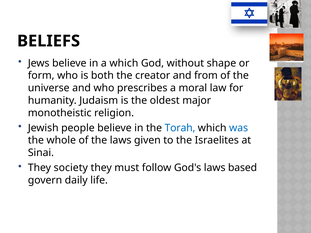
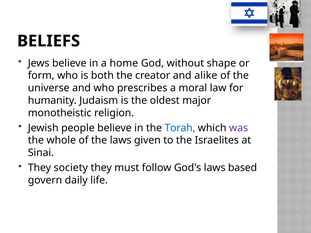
a which: which -> home (124, 63)
from: from -> alike (206, 76)
was colour: blue -> purple (239, 128)
